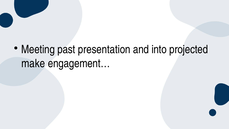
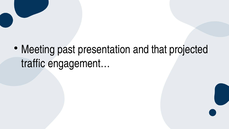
into: into -> that (159, 49)
make: make -> traffic (33, 63)
